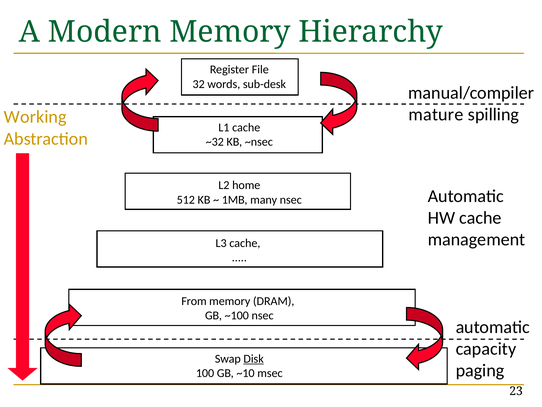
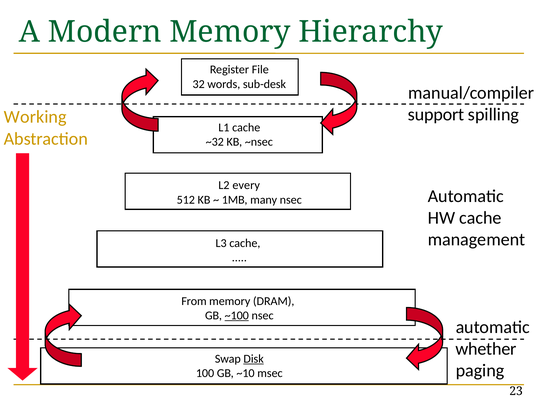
mature: mature -> support (436, 115)
home: home -> every (246, 185)
~100 underline: none -> present (237, 315)
capacity: capacity -> whether (486, 348)
